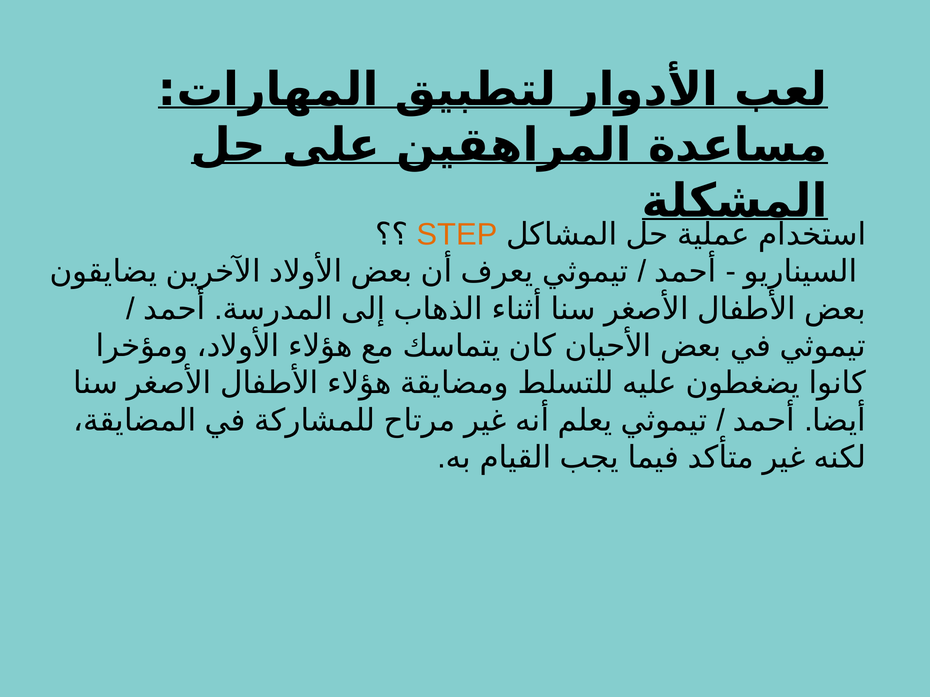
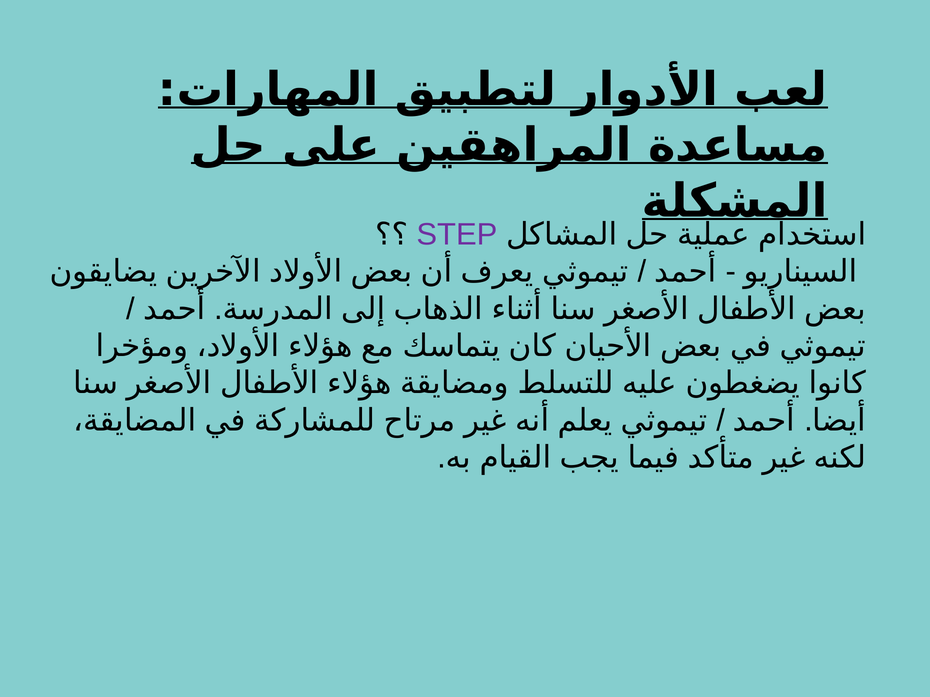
STEP colour: orange -> purple (457, 235)
